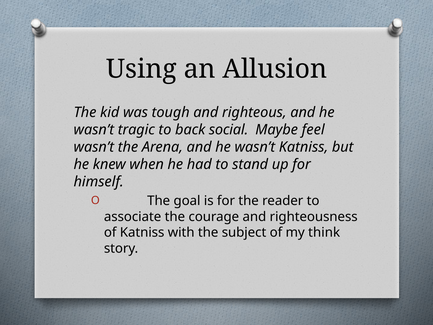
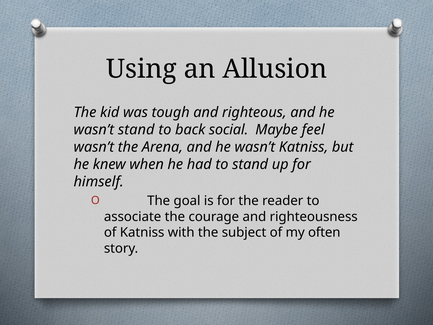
wasn’t tragic: tragic -> stand (136, 130)
think: think -> often (324, 232)
